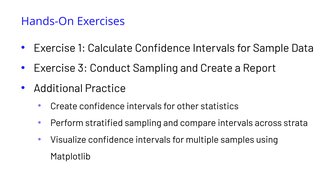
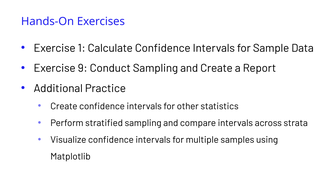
3: 3 -> 9 (83, 68)
